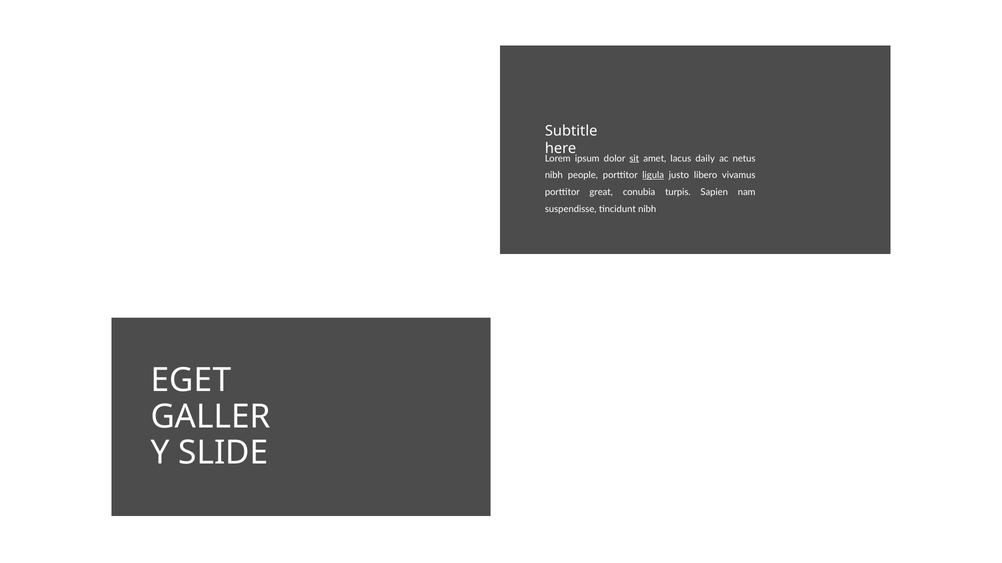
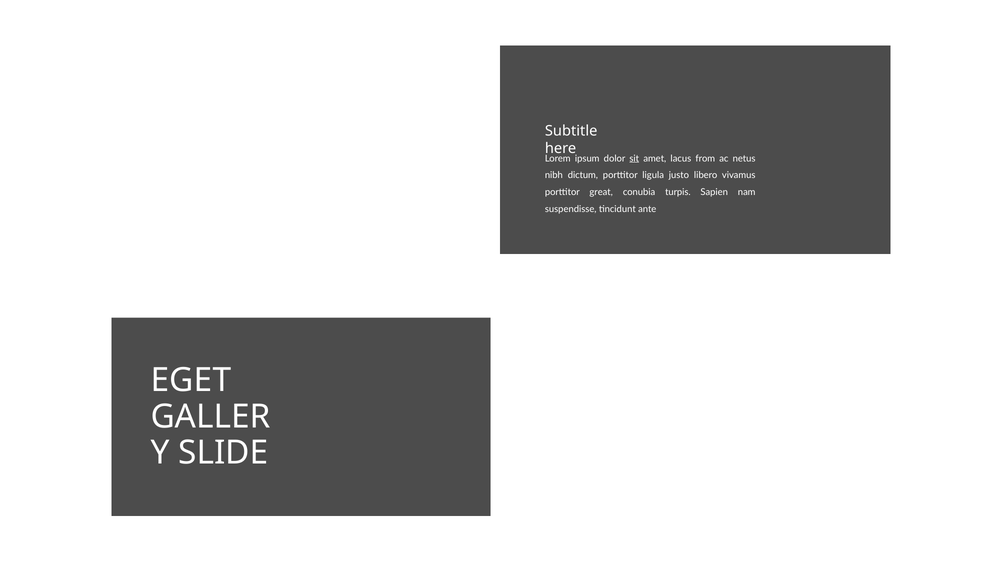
daily: daily -> from (705, 159)
people: people -> dictum (583, 176)
ligula underline: present -> none (653, 176)
tincidunt nibh: nibh -> ante (647, 209)
